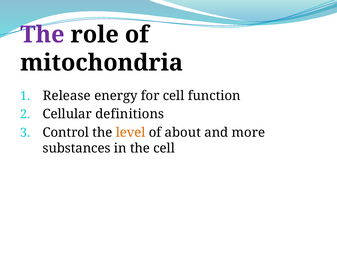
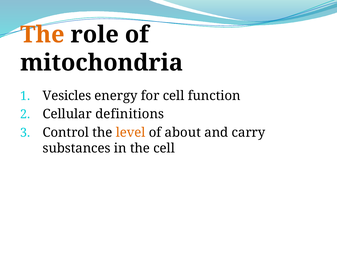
The colour: purple -> orange (42, 35)
Release: Release -> Vesicles (67, 96)
more: more -> carry (248, 132)
